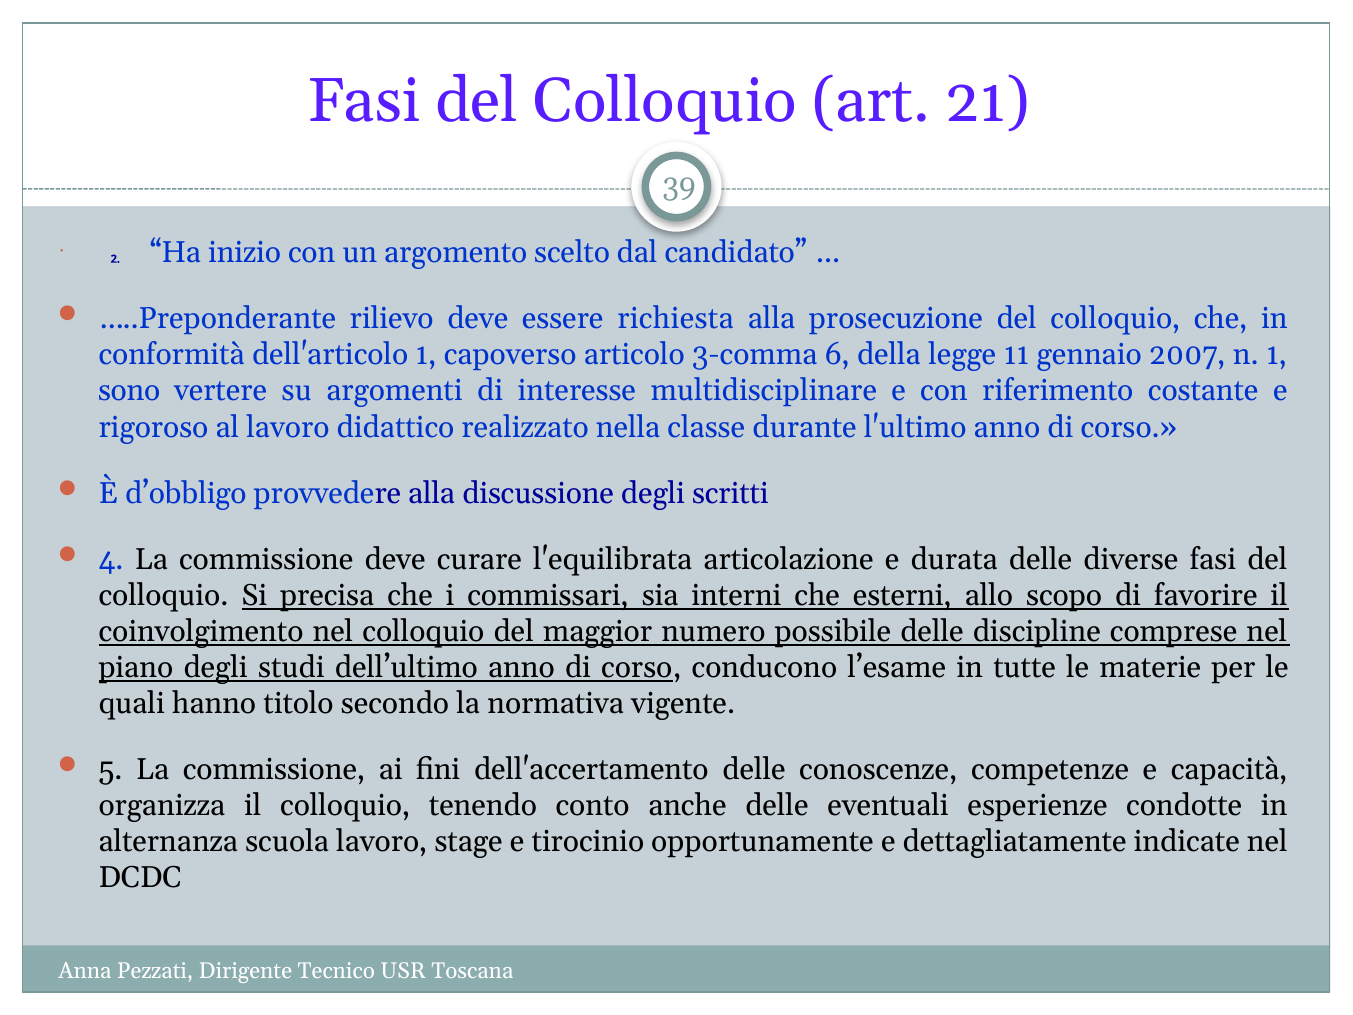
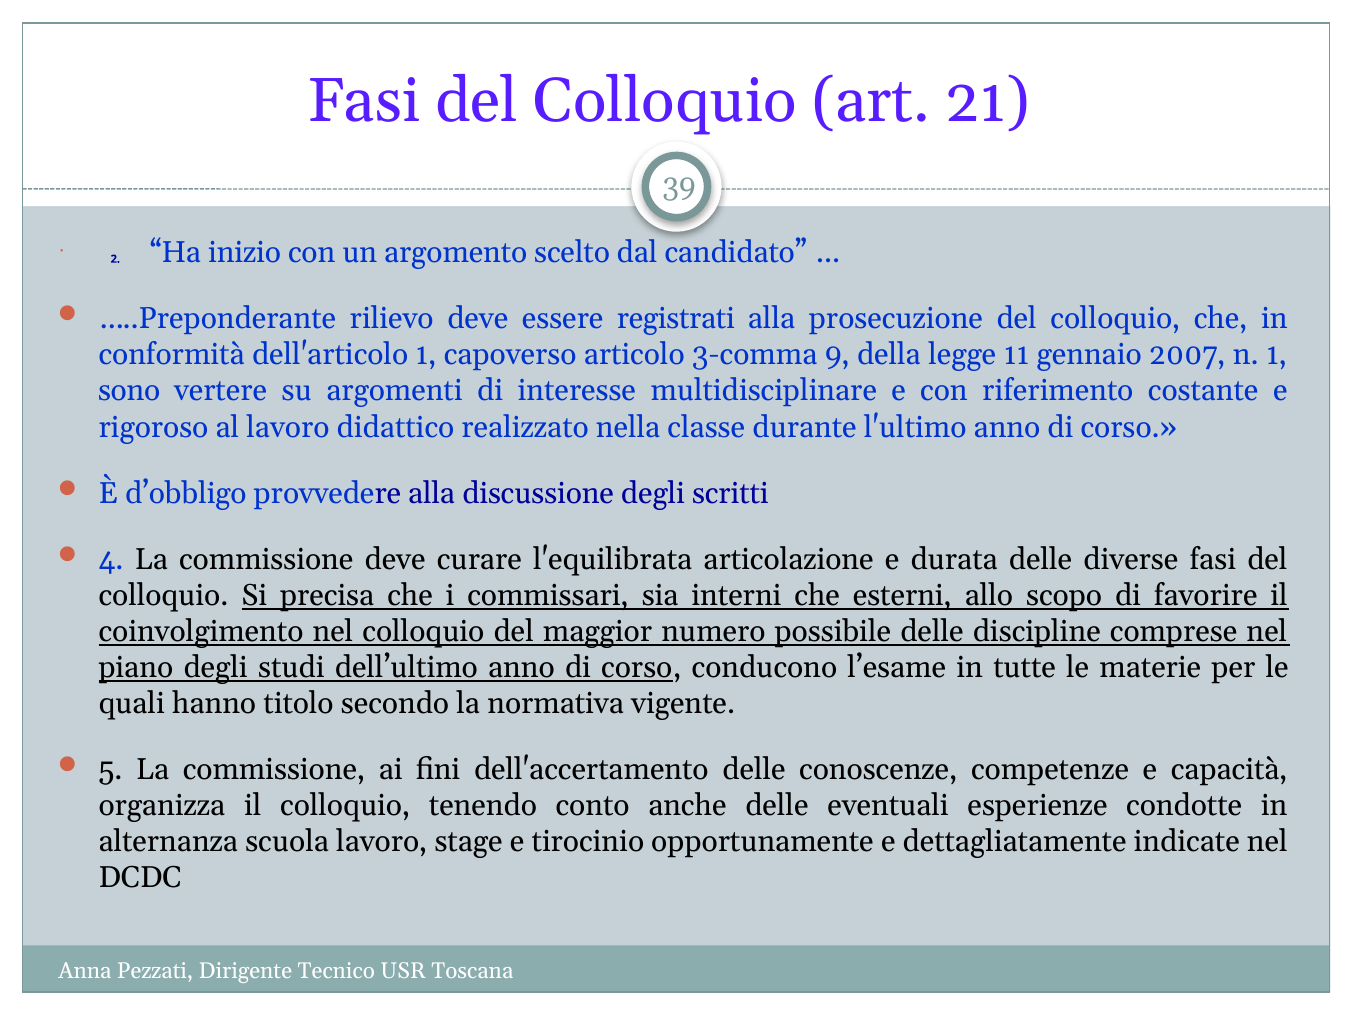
richiesta: richiesta -> registrati (676, 319)
6: 6 -> 9 (837, 355)
